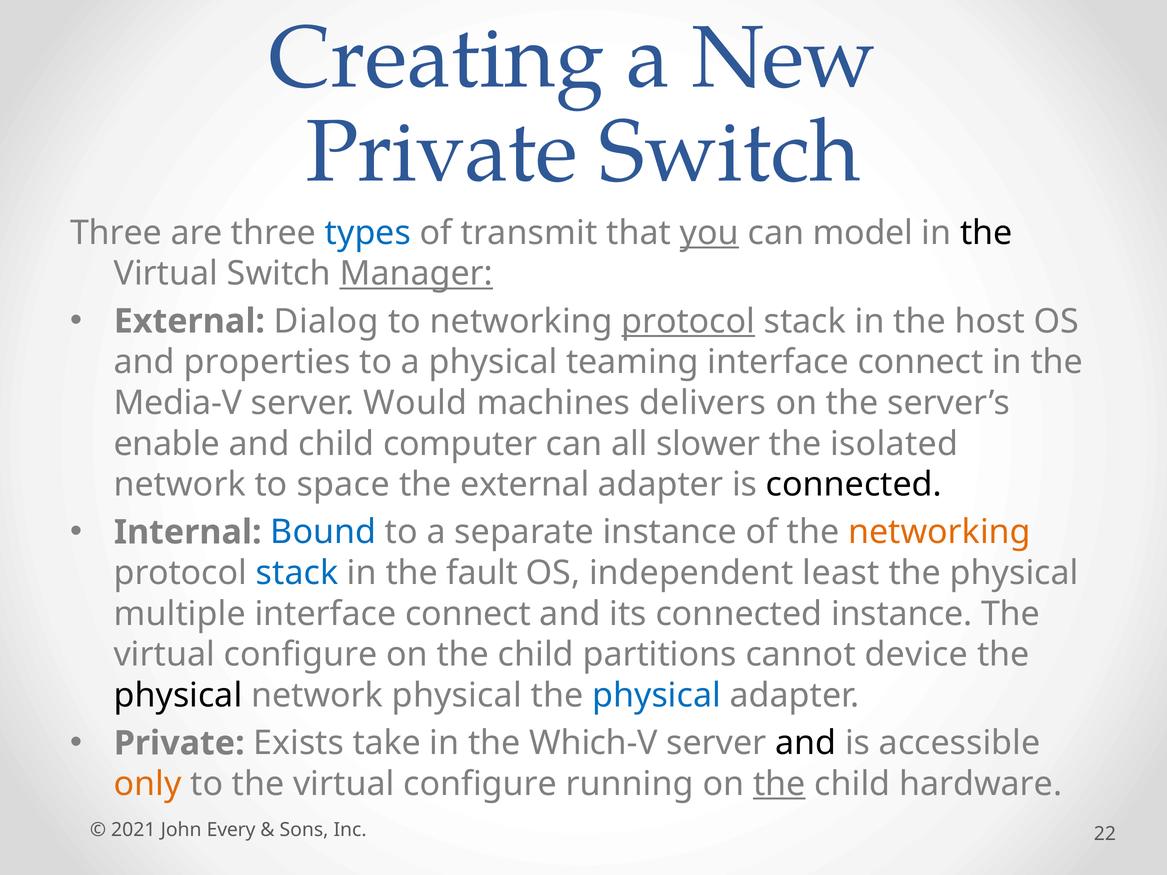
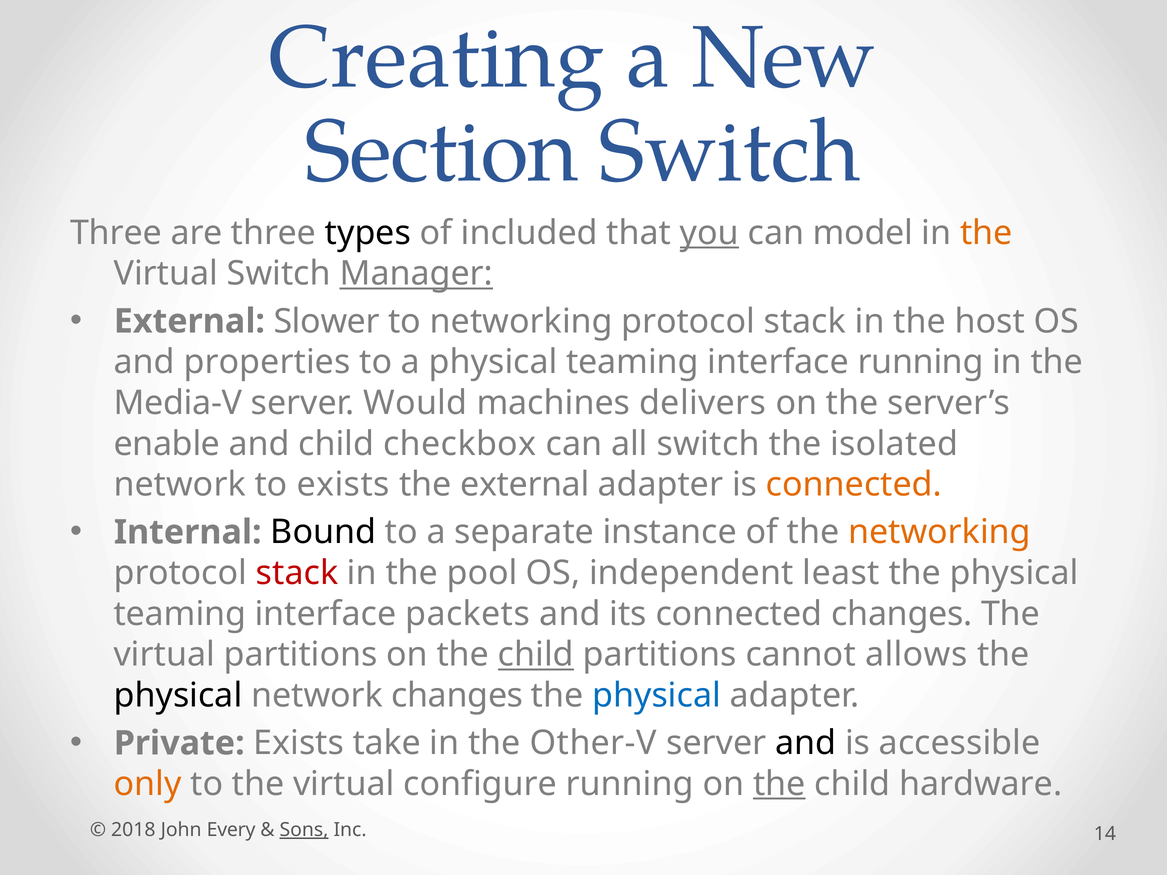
Private: Private -> Section (442, 152)
types colour: blue -> black (368, 233)
transmit: transmit -> included (529, 233)
the colour: black -> orange (986, 233)
Dialog: Dialog -> Slower (327, 321)
protocol underline: present -> none (688, 321)
connect: connect -> running (921, 362)
computer: computer -> checkbox (460, 444)
all slower: slower -> switch (708, 444)
to space: space -> exists (343, 485)
connected colour: black -> orange (854, 485)
Bound colour: blue -> black (323, 532)
stack colour: blue -> red (297, 573)
fault: fault -> pool (482, 573)
multiple: multiple -> teaming (180, 614)
connect: connect -> packets (468, 614)
connected instance: instance -> changes (902, 614)
configure: configure -> partitions (301, 655)
child underline: none -> present (536, 655)
device: device -> allows (916, 655)
network physical: physical -> changes (457, 696)
Which-V: Which-V -> Other-V (593, 743)
2021: 2021 -> 2018 (133, 830)
Sons underline: none -> present (304, 830)
22: 22 -> 14 (1105, 834)
